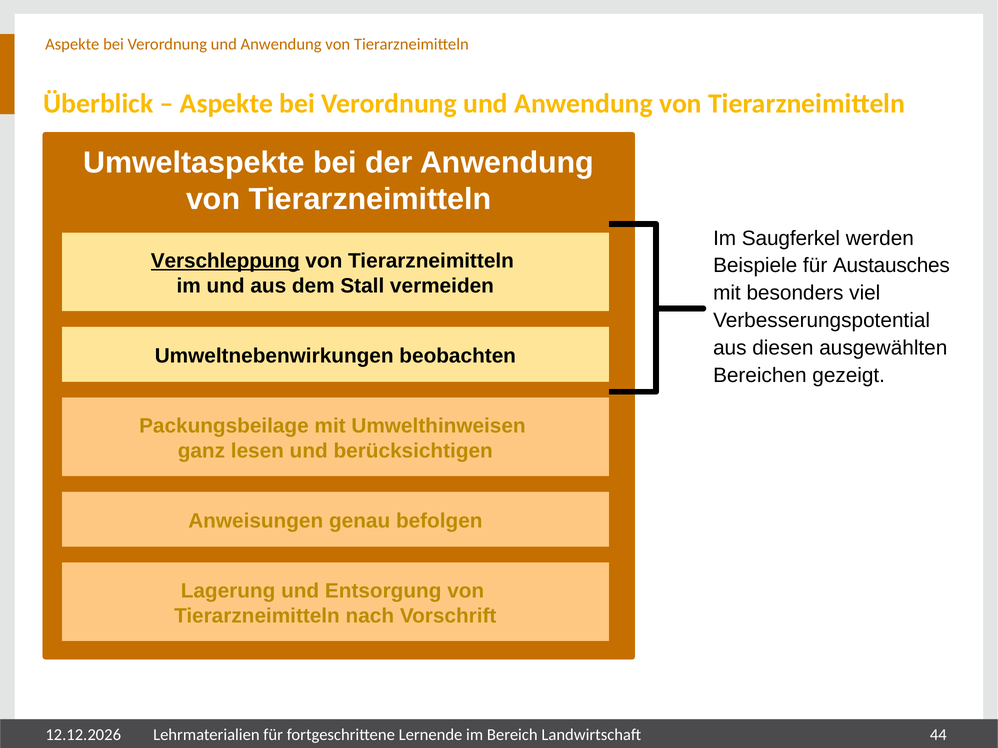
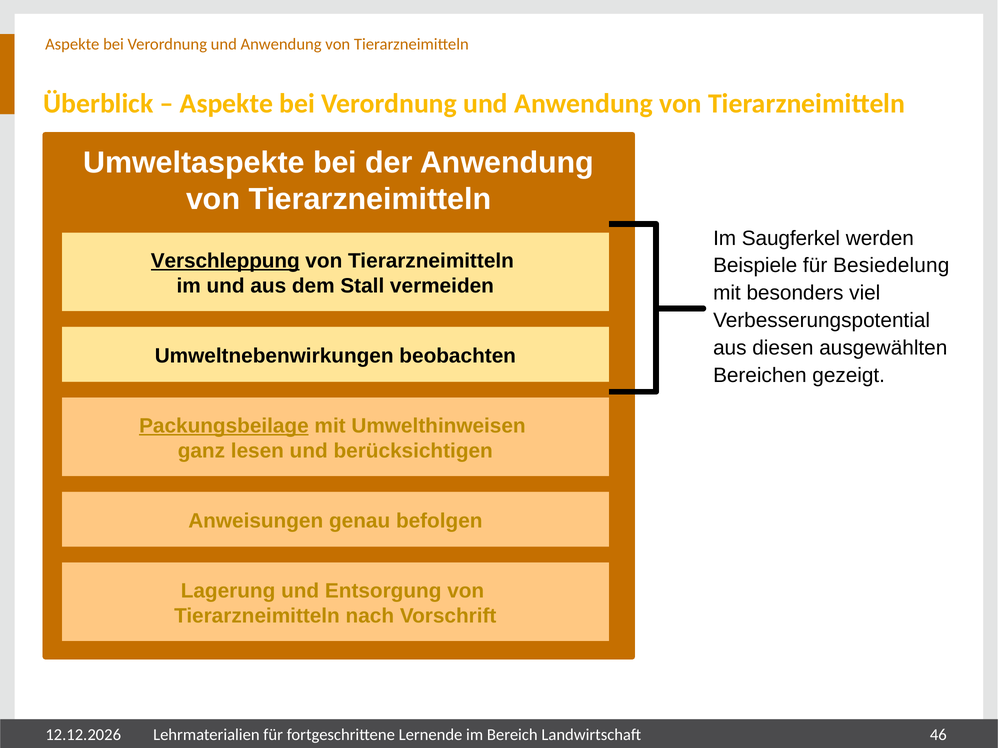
Austausches: Austausches -> Besiedelung (891, 266)
Packungsbeilage underline: none -> present (224, 426)
44: 44 -> 46 (938, 735)
